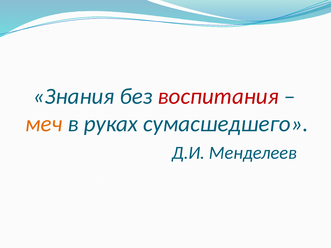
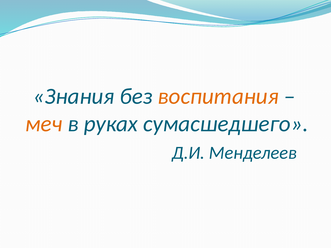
воспитания colour: red -> orange (218, 96)
